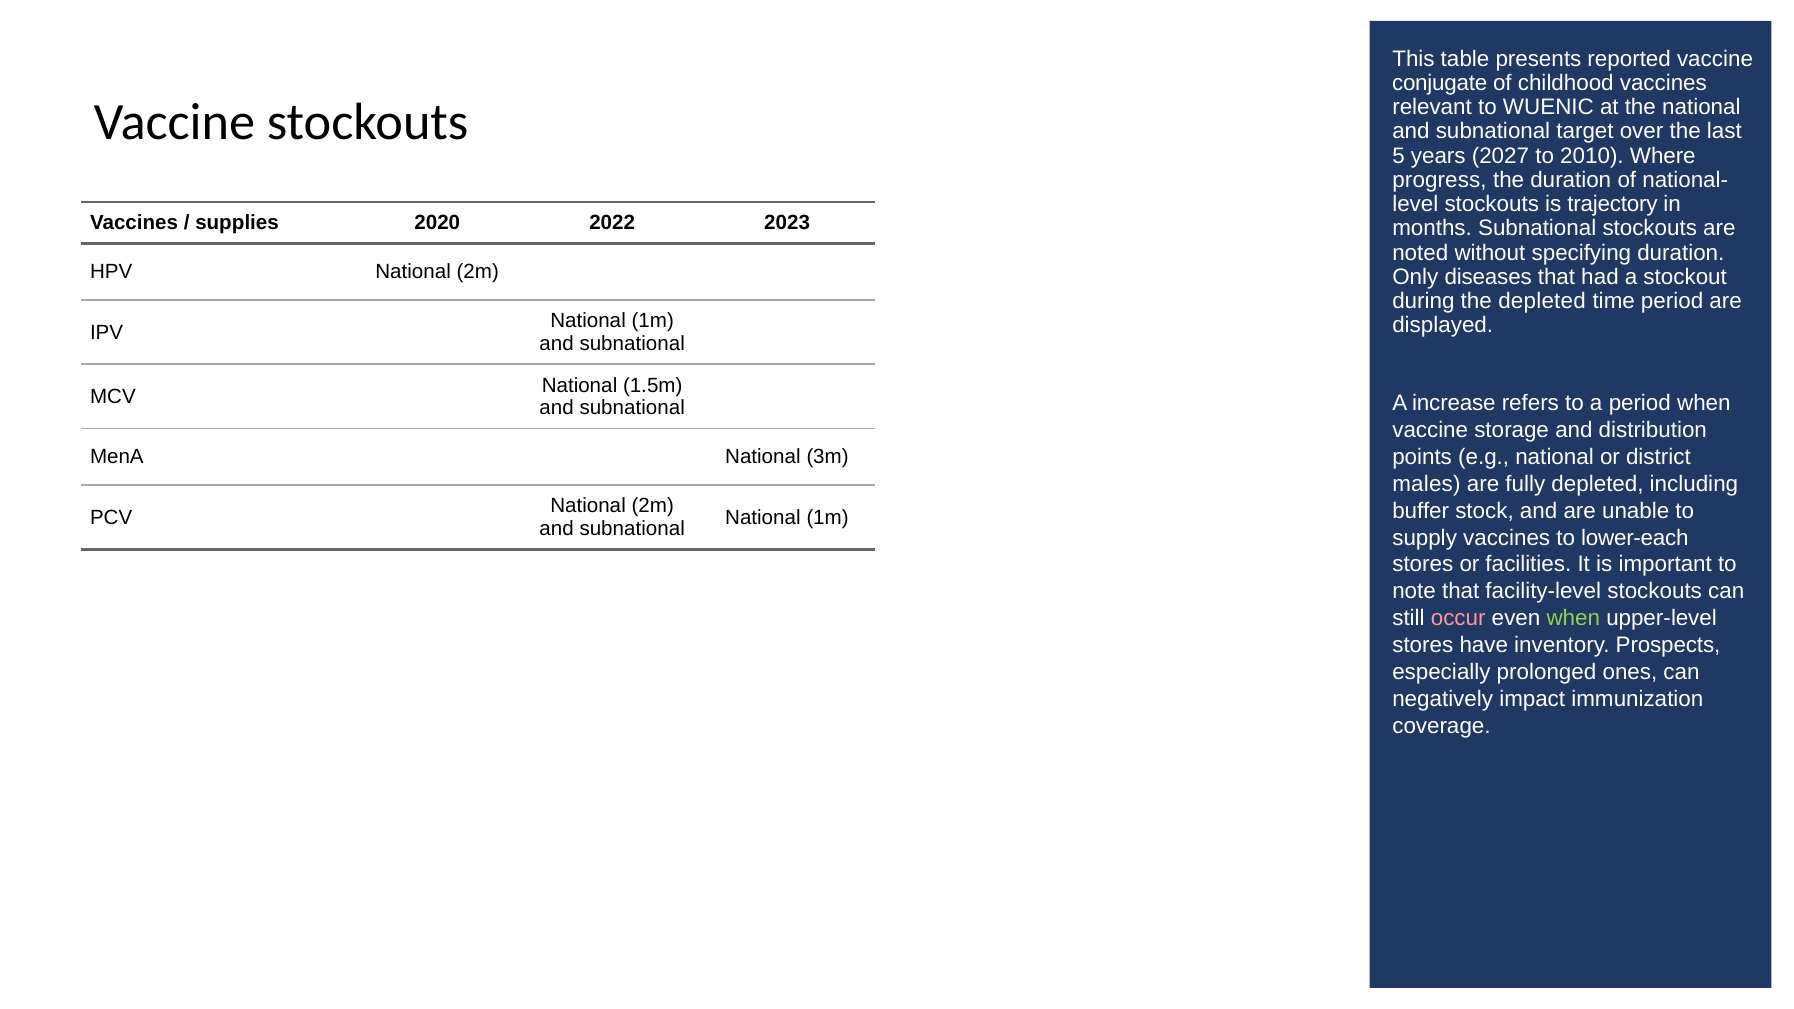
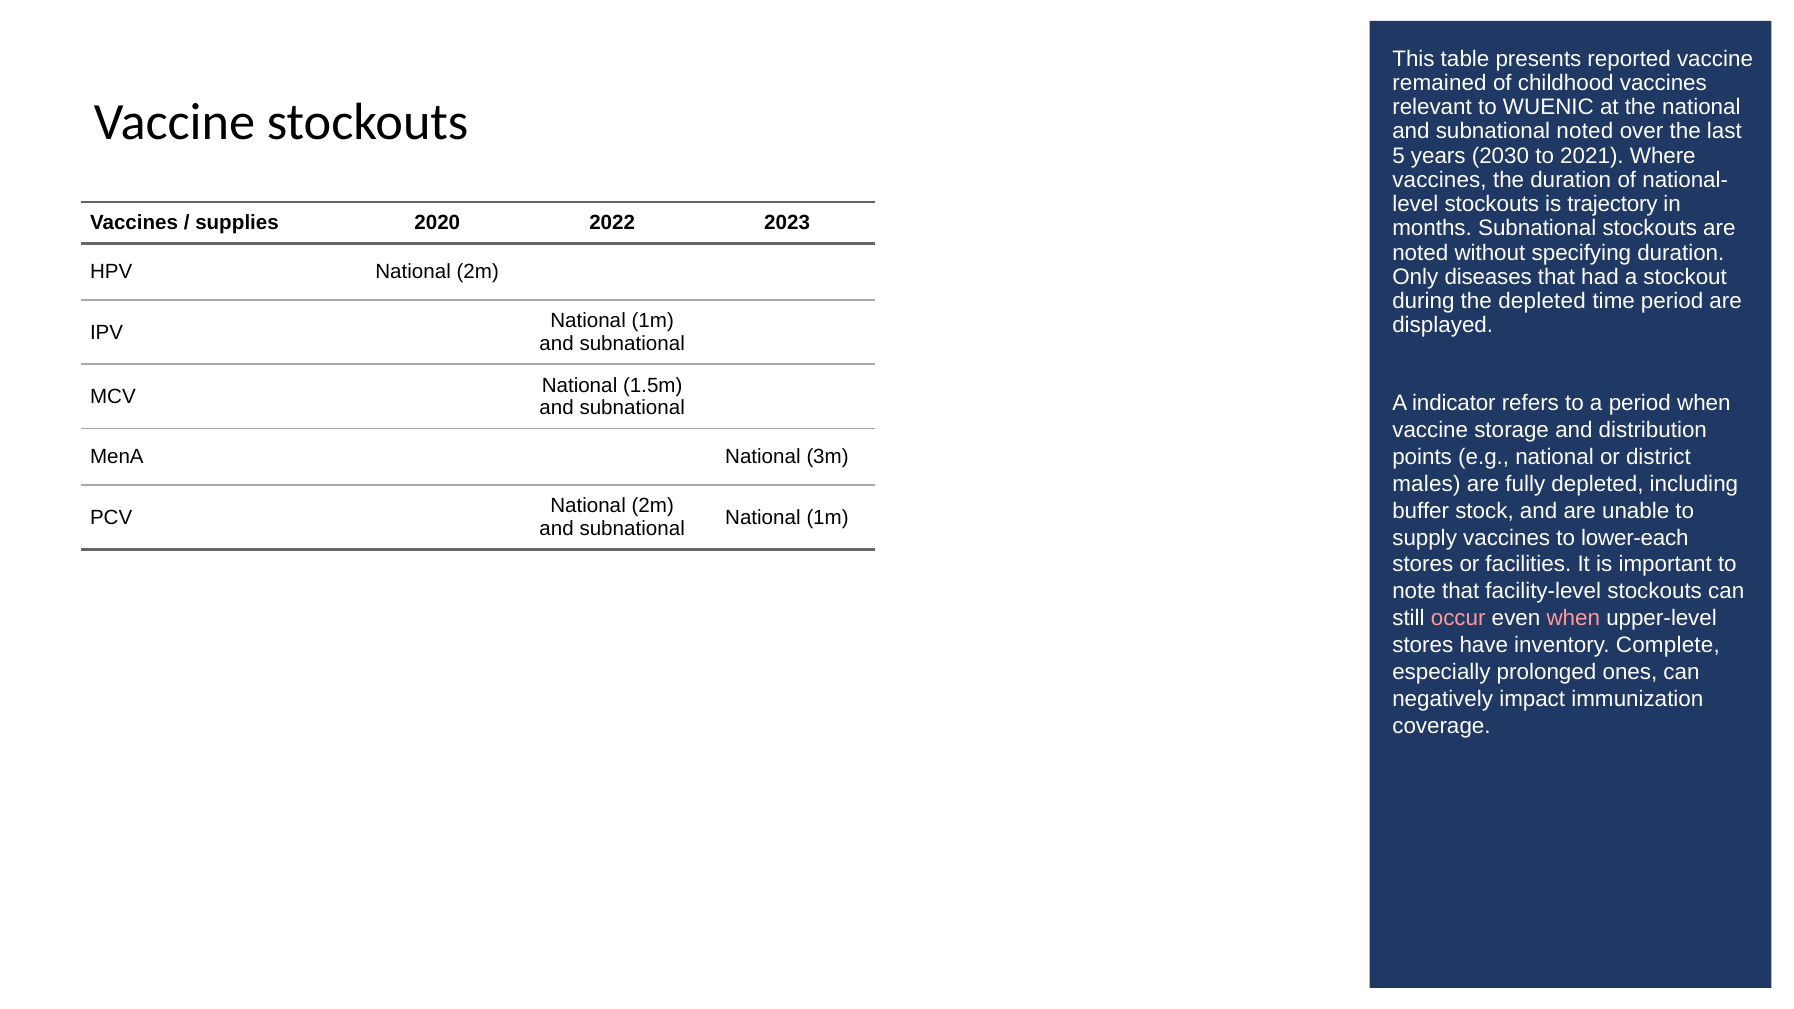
conjugate: conjugate -> remained (1440, 83)
subnational target: target -> noted (1585, 132)
2027: 2027 -> 2030 (1500, 156)
2010: 2010 -> 2021 (1592, 156)
progress: progress -> vaccines (1440, 180)
increase: increase -> indicator (1454, 403)
when colour: light green -> pink (1573, 618)
Prospects: Prospects -> Complete (1668, 645)
